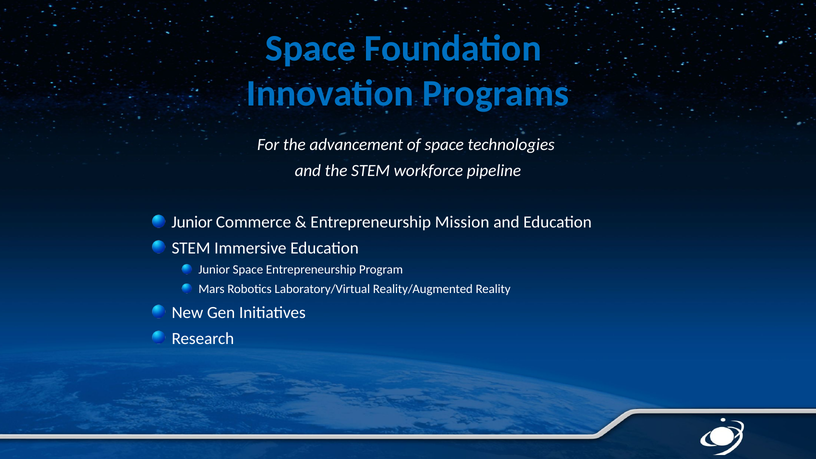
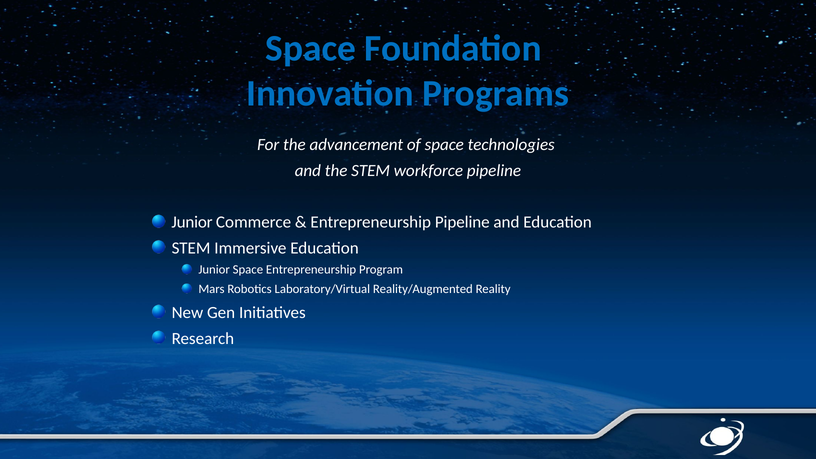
Entrepreneurship Mission: Mission -> Pipeline (462, 222)
